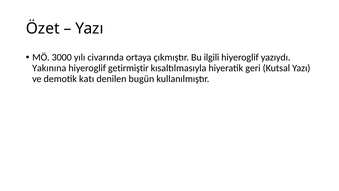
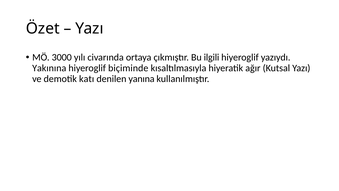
getirmiştir: getirmiştir -> biçiminde (128, 68)
geri: geri -> ağır (253, 68)
bugün: bugün -> yanına (141, 79)
